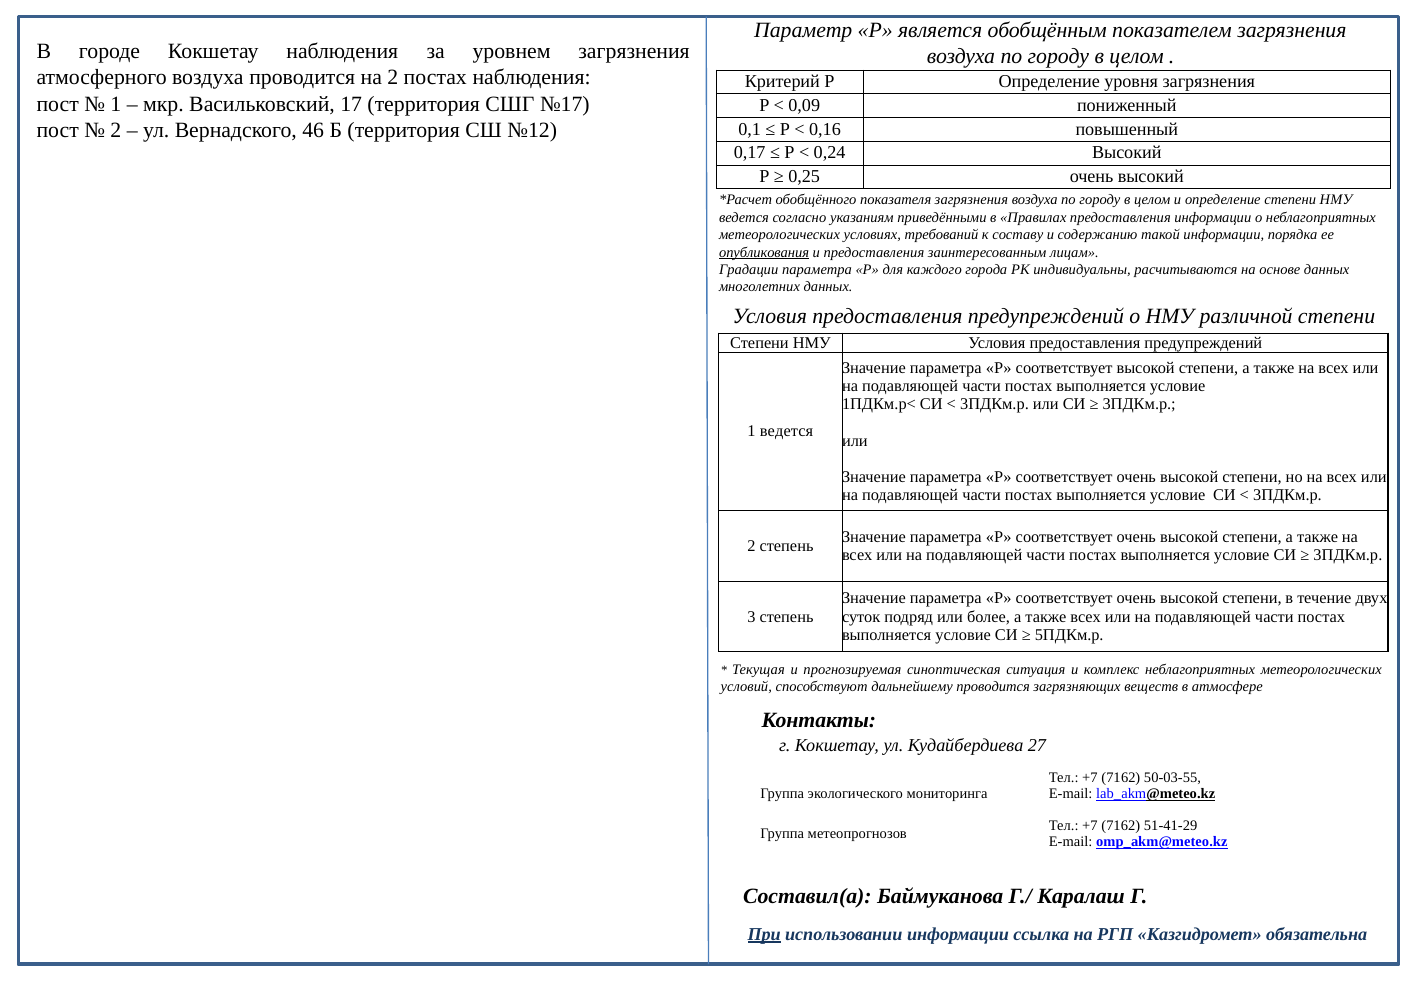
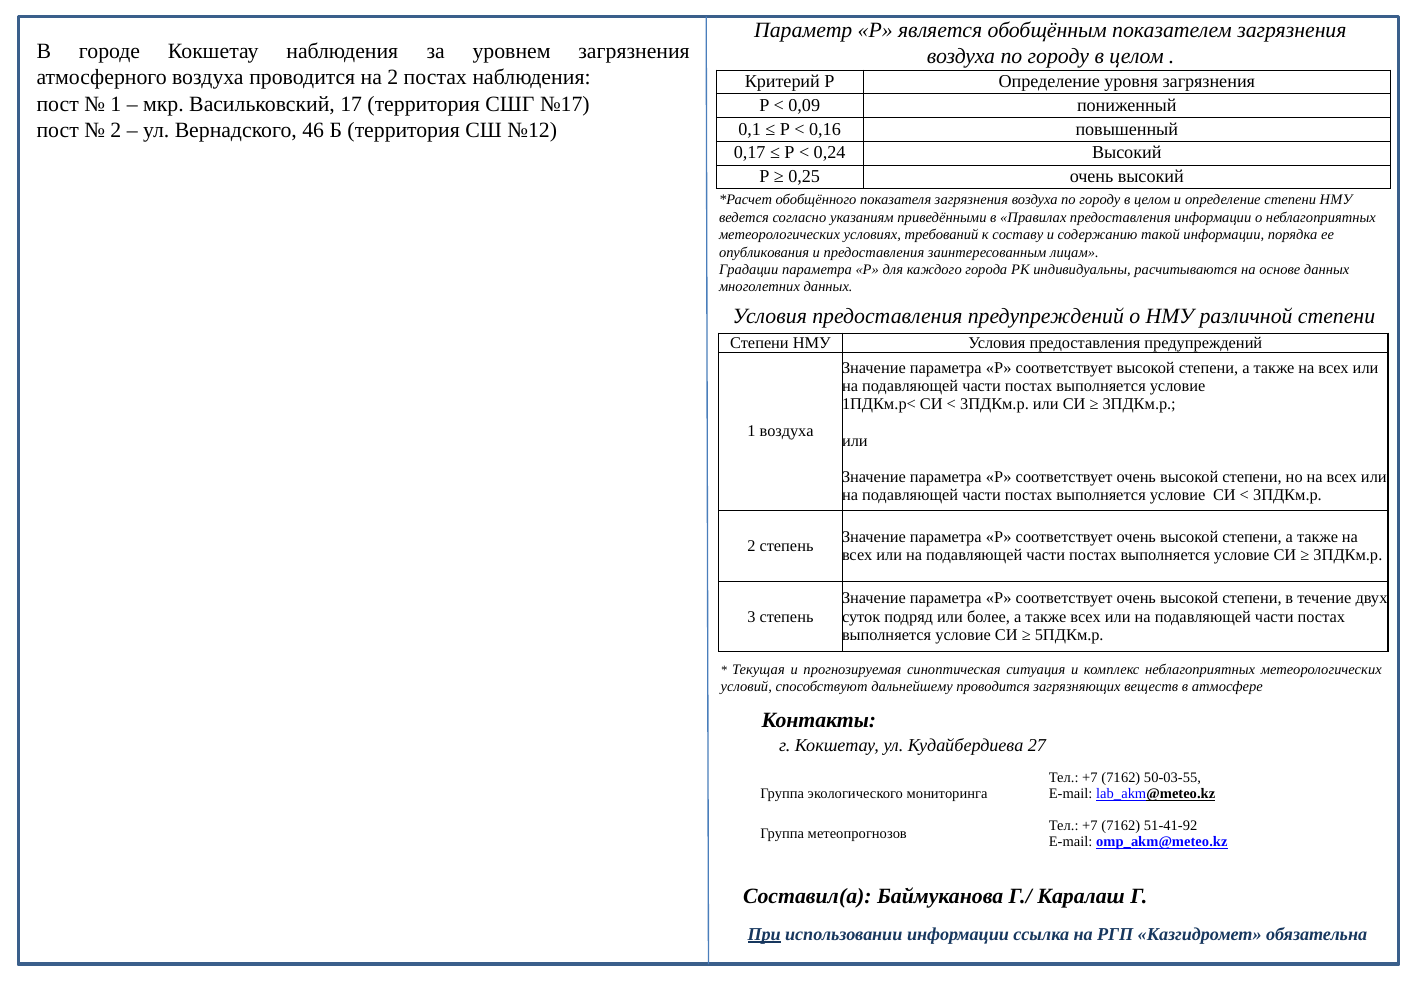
опубликования underline: present -> none (764, 252)
1 ведется: ведется -> воздуха (787, 432)
51-41-29: 51-41-29 -> 51-41-92 (1171, 825)
